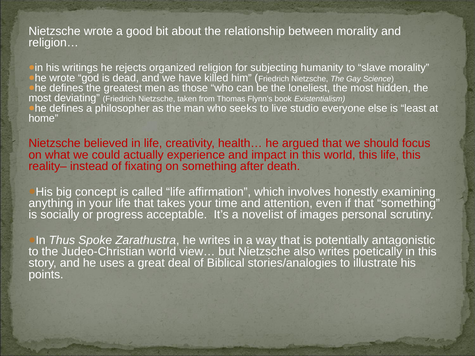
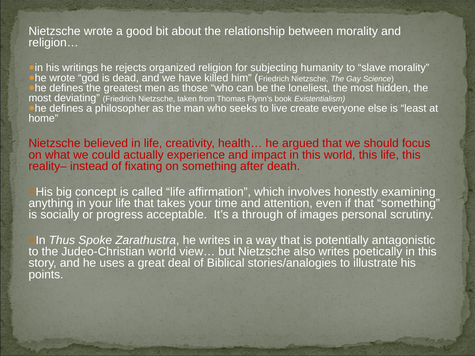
studio: studio -> create (305, 108)
novelist: novelist -> through (263, 215)
